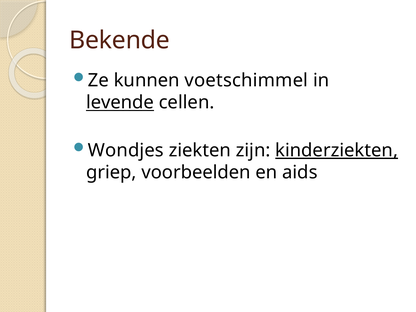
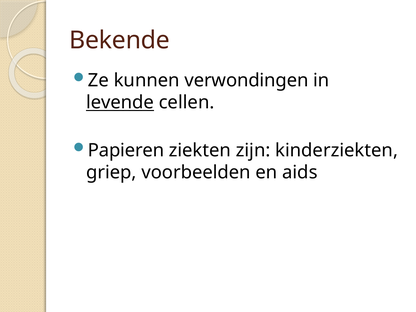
voetschimmel: voetschimmel -> verwondingen (247, 80)
Wondjes: Wondjes -> Papieren (126, 150)
kinderziekten underline: present -> none (337, 150)
